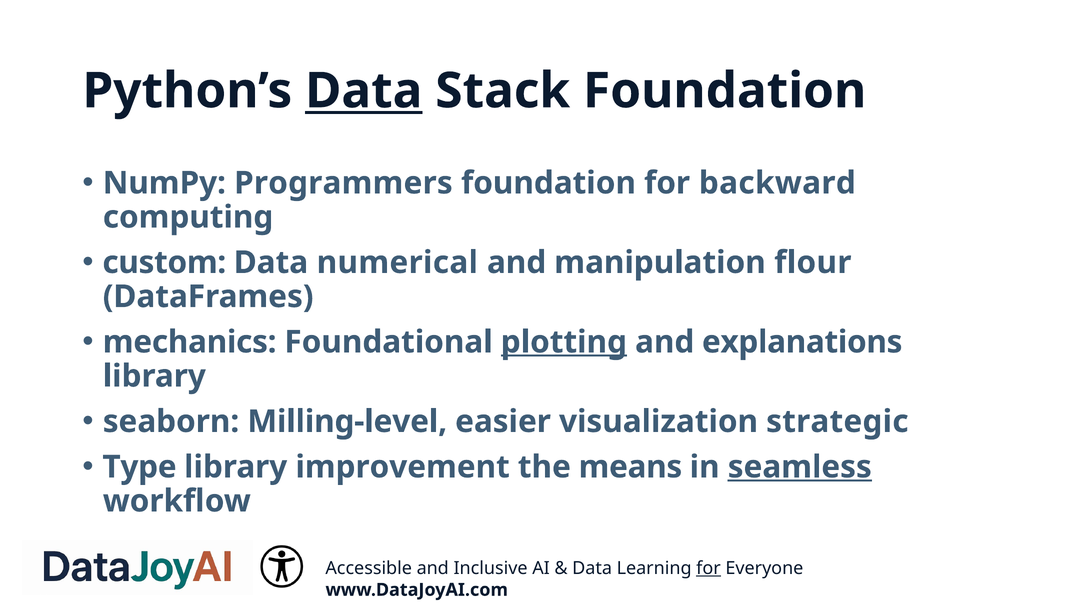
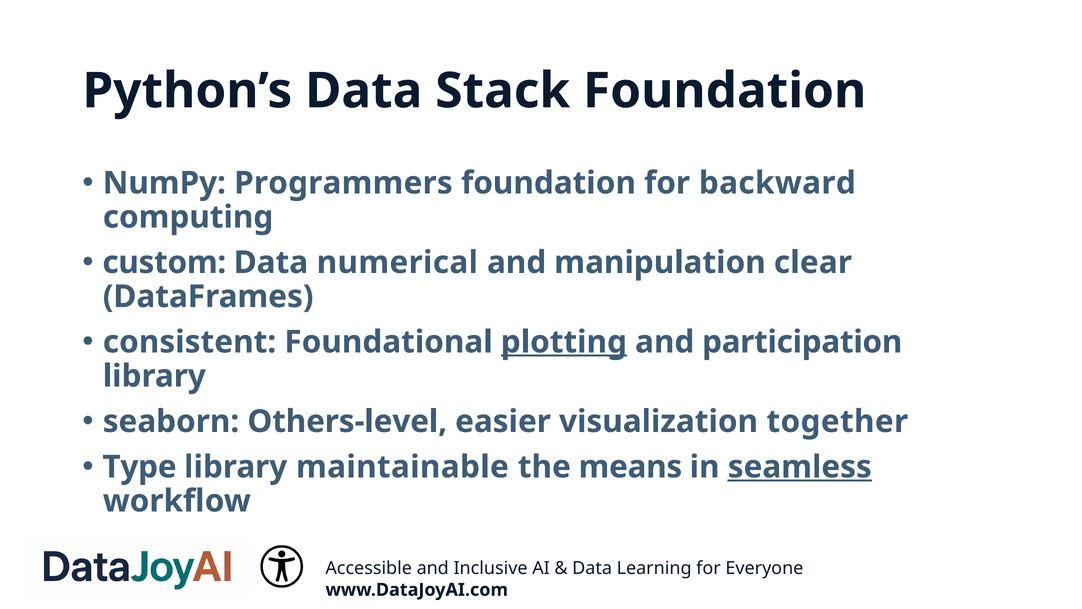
Data underline: present -> none (364, 91)
flour: flour -> clear (813, 262)
mechanics: mechanics -> consistent (189, 342)
explanations: explanations -> participation (802, 342)
Milling-level: Milling-level -> Others-level (347, 421)
strategic: strategic -> together (837, 421)
improvement: improvement -> maintainable (402, 467)
for underline: present -> none (709, 568)
